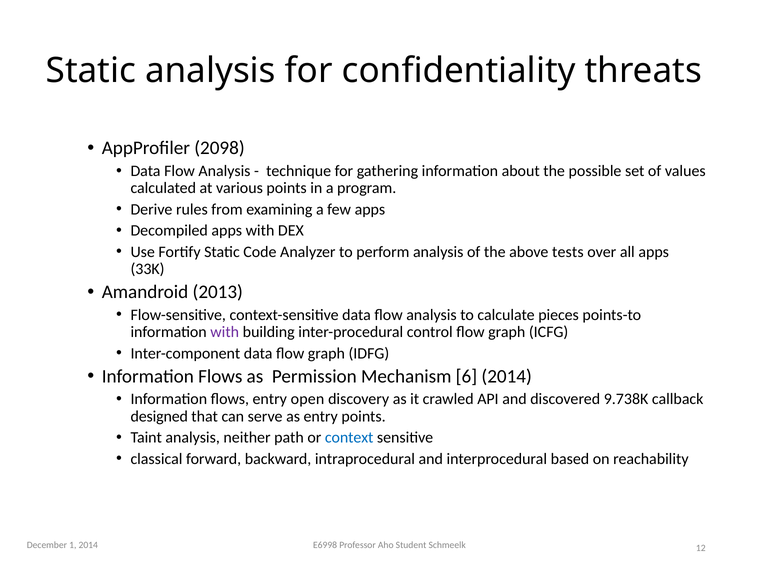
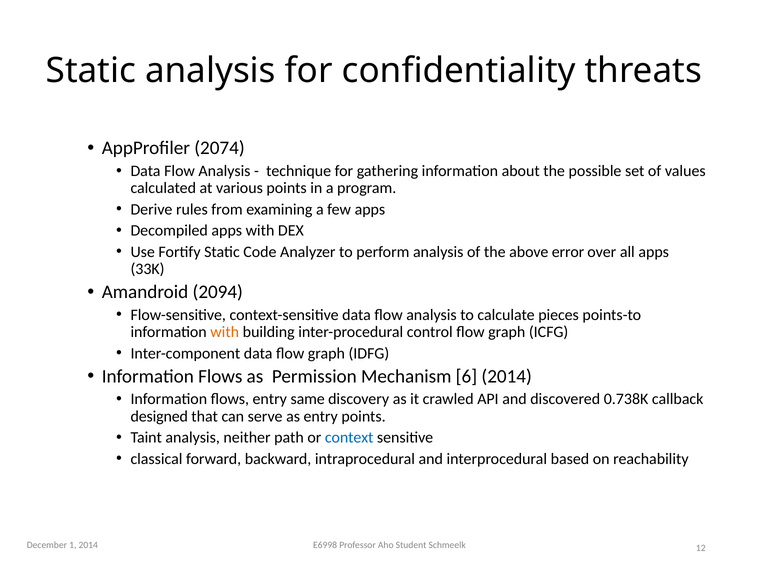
2098: 2098 -> 2074 (219, 148)
tests: tests -> error (568, 252)
2013: 2013 -> 2094 (218, 292)
with colour: purple -> orange (225, 332)
open: open -> same (308, 400)
9.738K: 9.738K -> 0.738K (626, 400)
